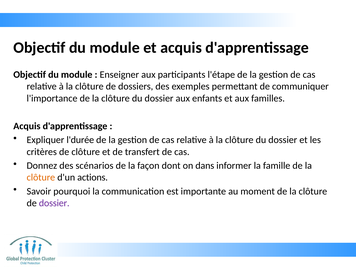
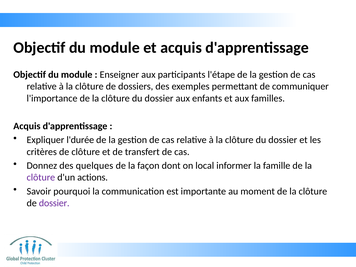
scénarios: scénarios -> quelques (94, 166)
dans: dans -> local (205, 166)
clôture colour: orange -> purple (41, 177)
